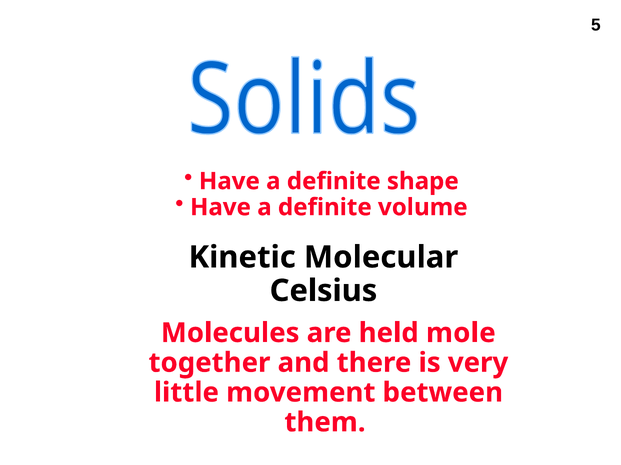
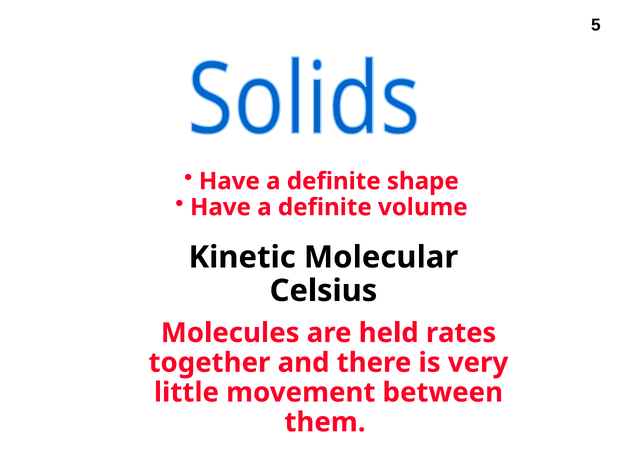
mole: mole -> rates (461, 333)
